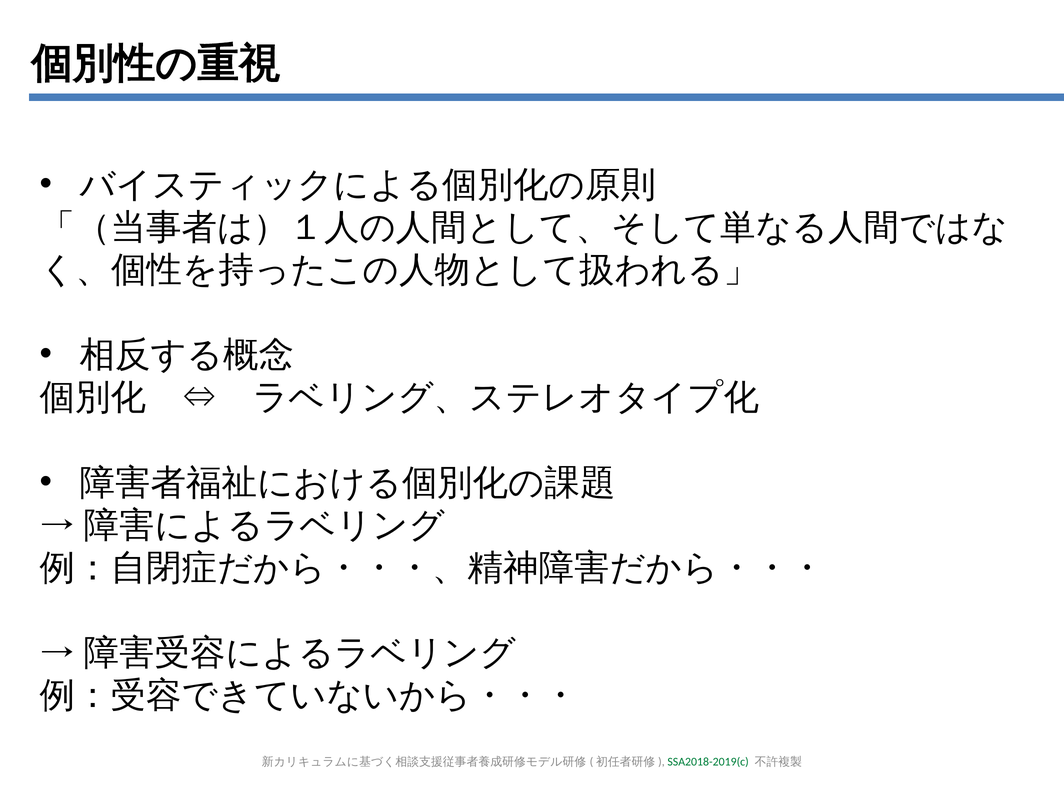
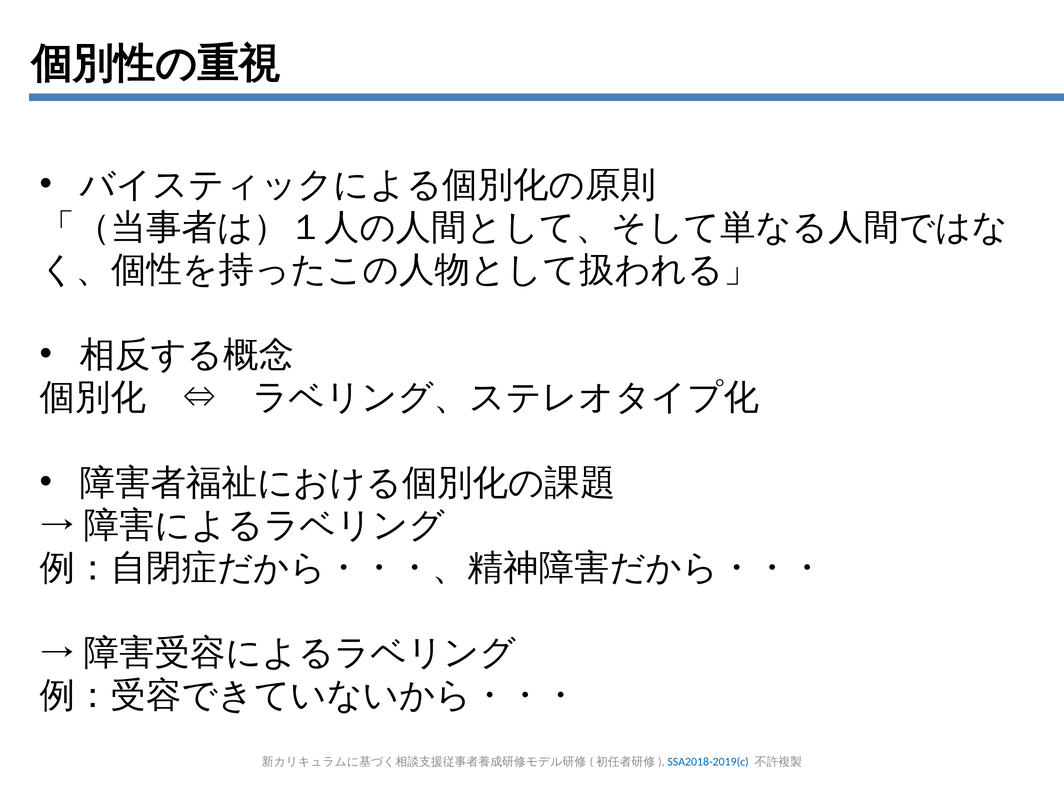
SSA2018-2019(c colour: green -> blue (708, 762)
